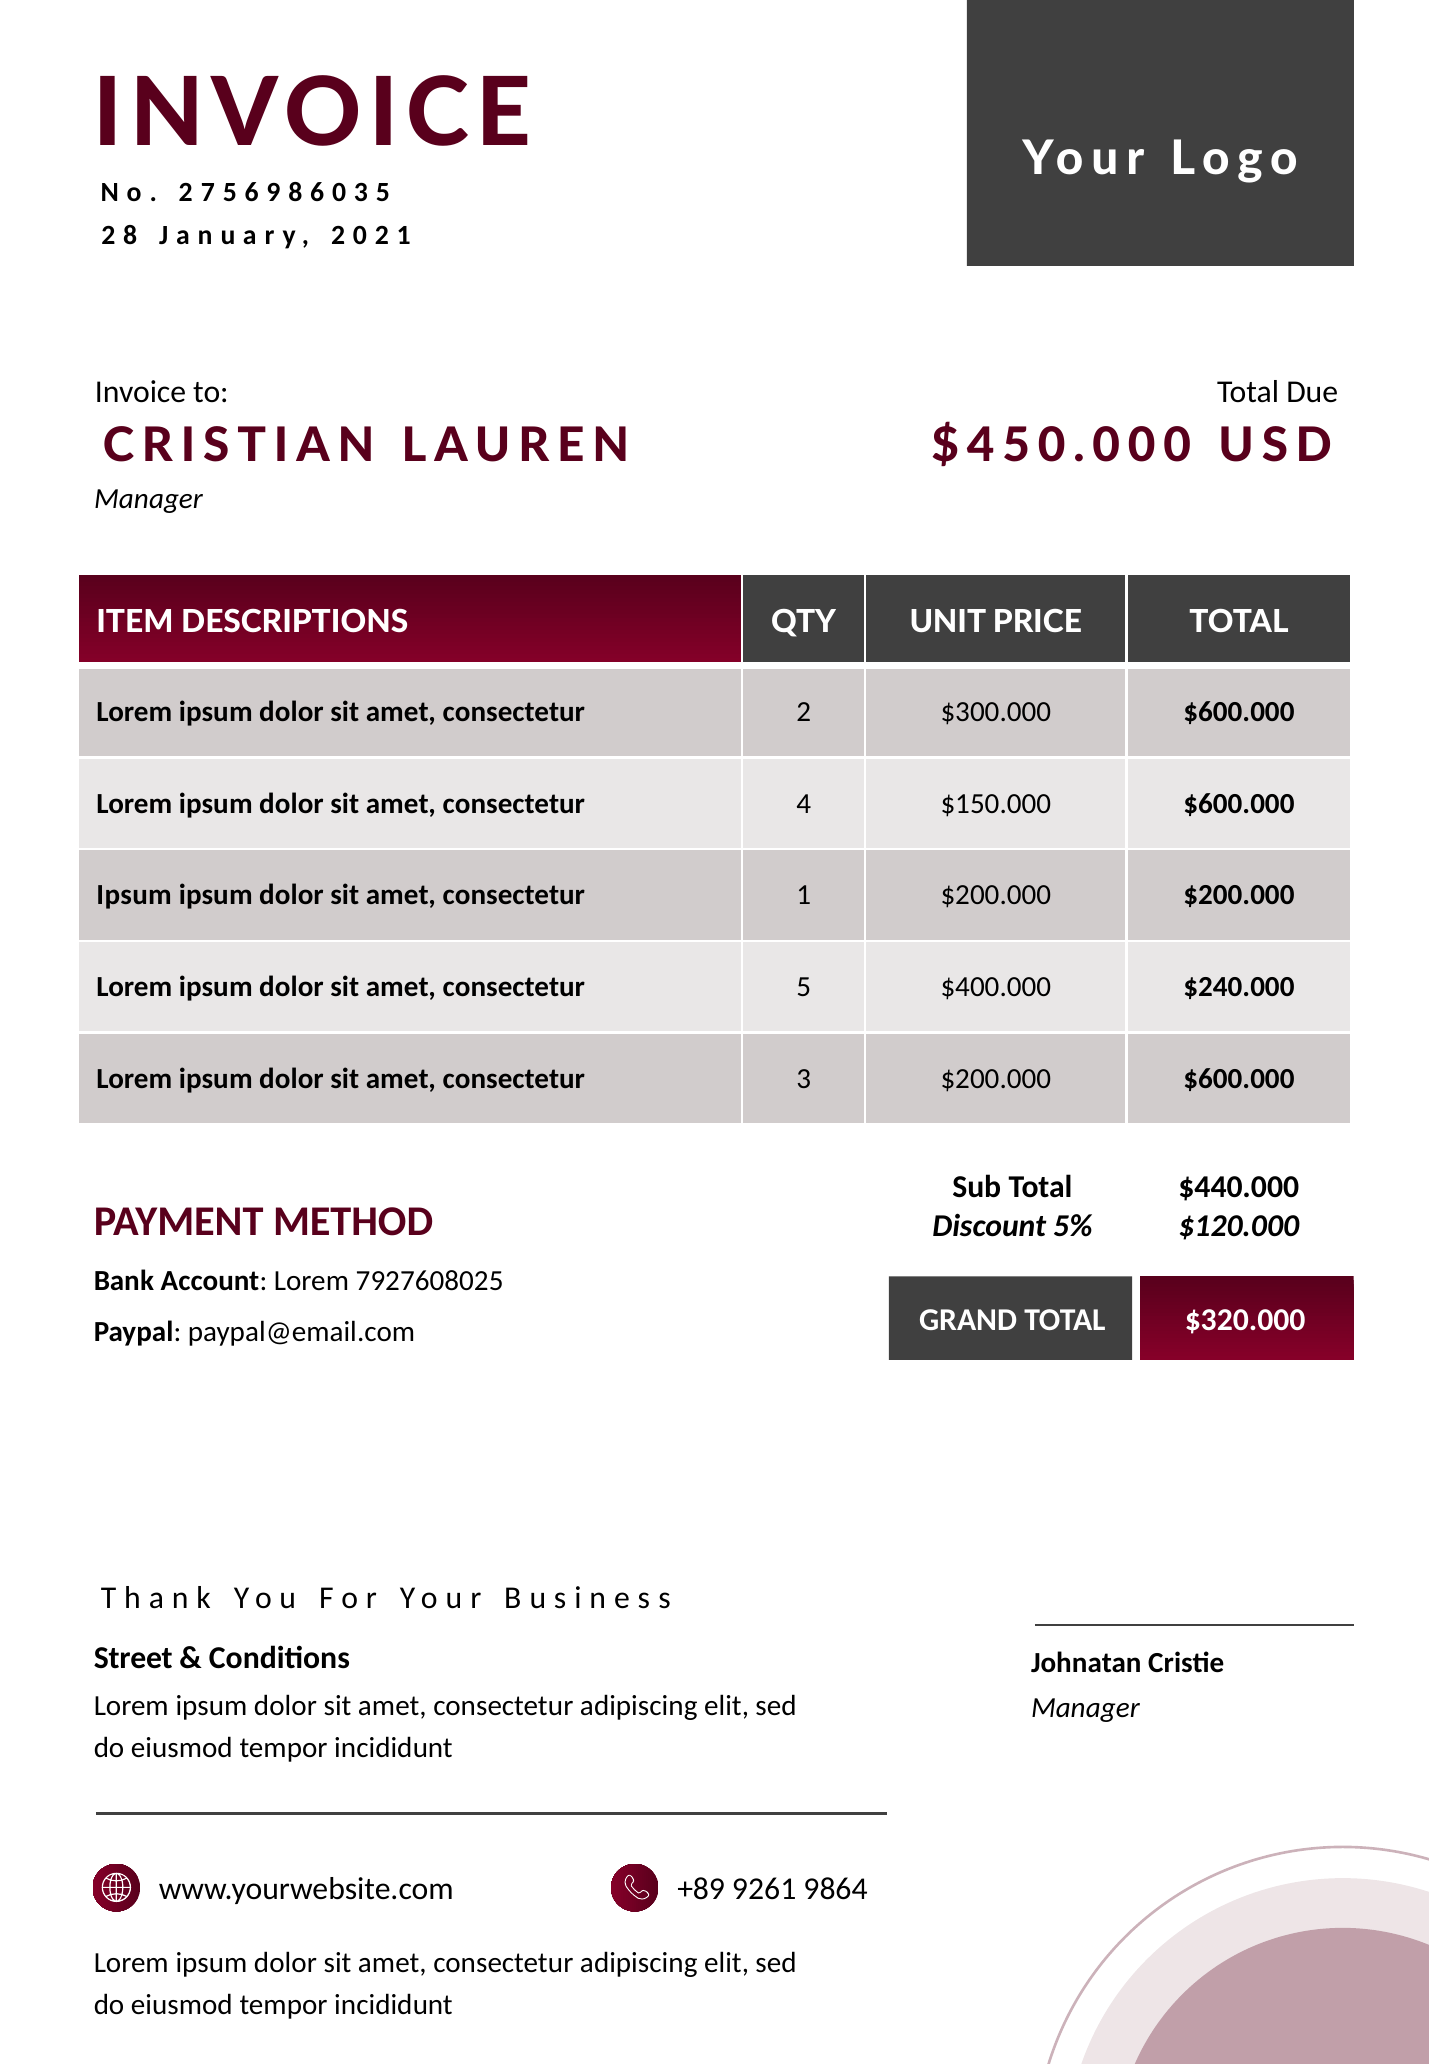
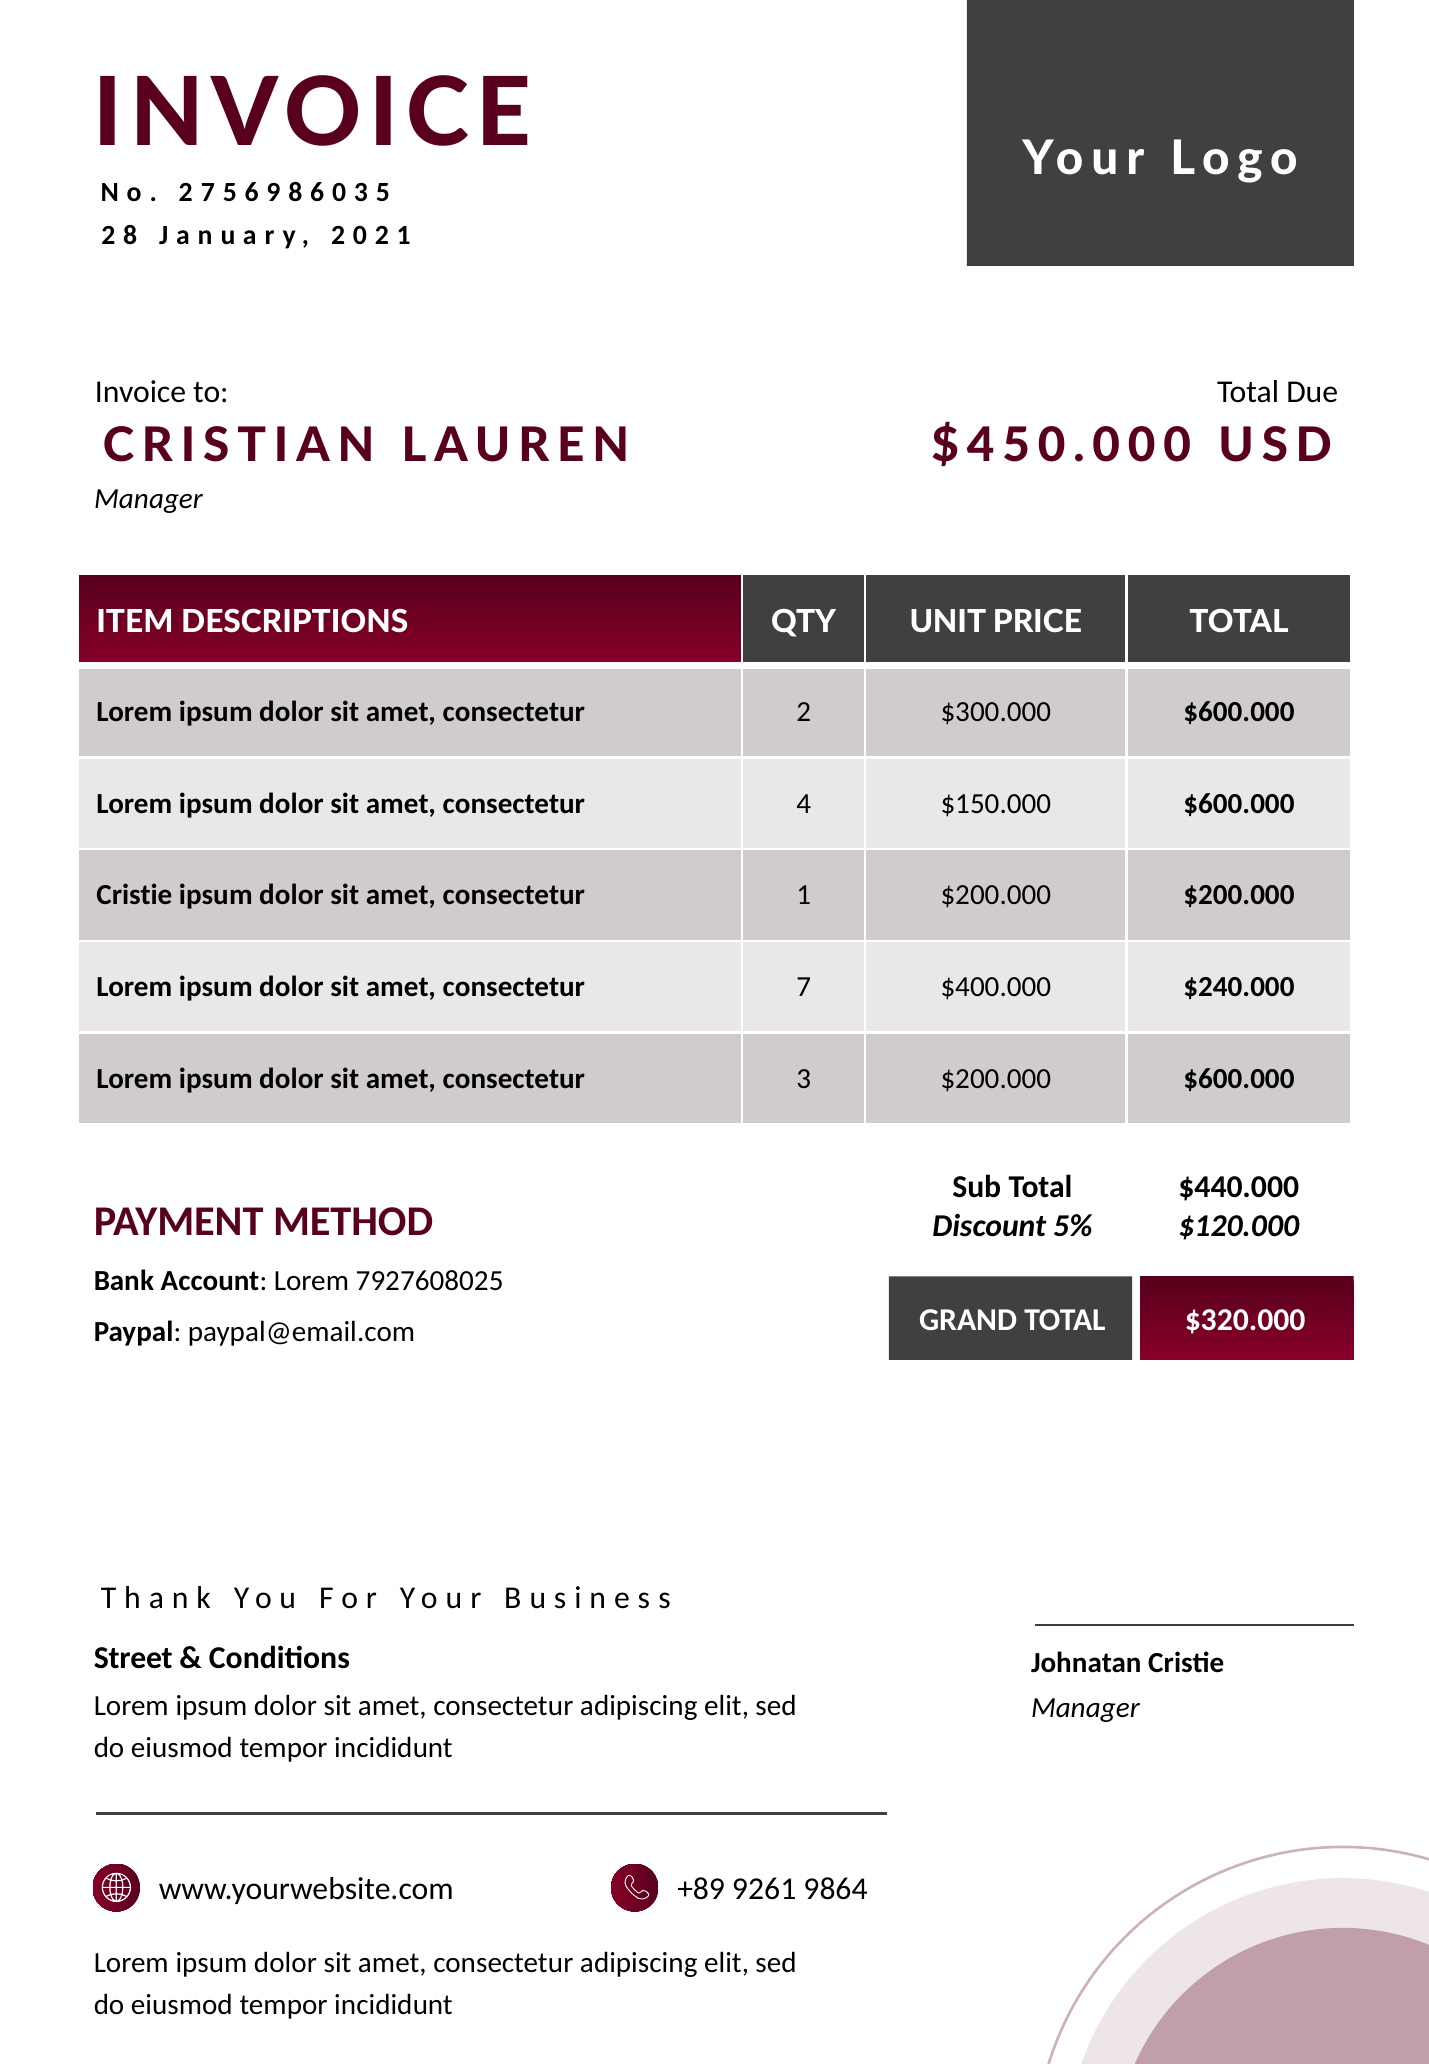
Ipsum: Ipsum -> Cristie (134, 895)
consectetur 5: 5 -> 7 (804, 987)
